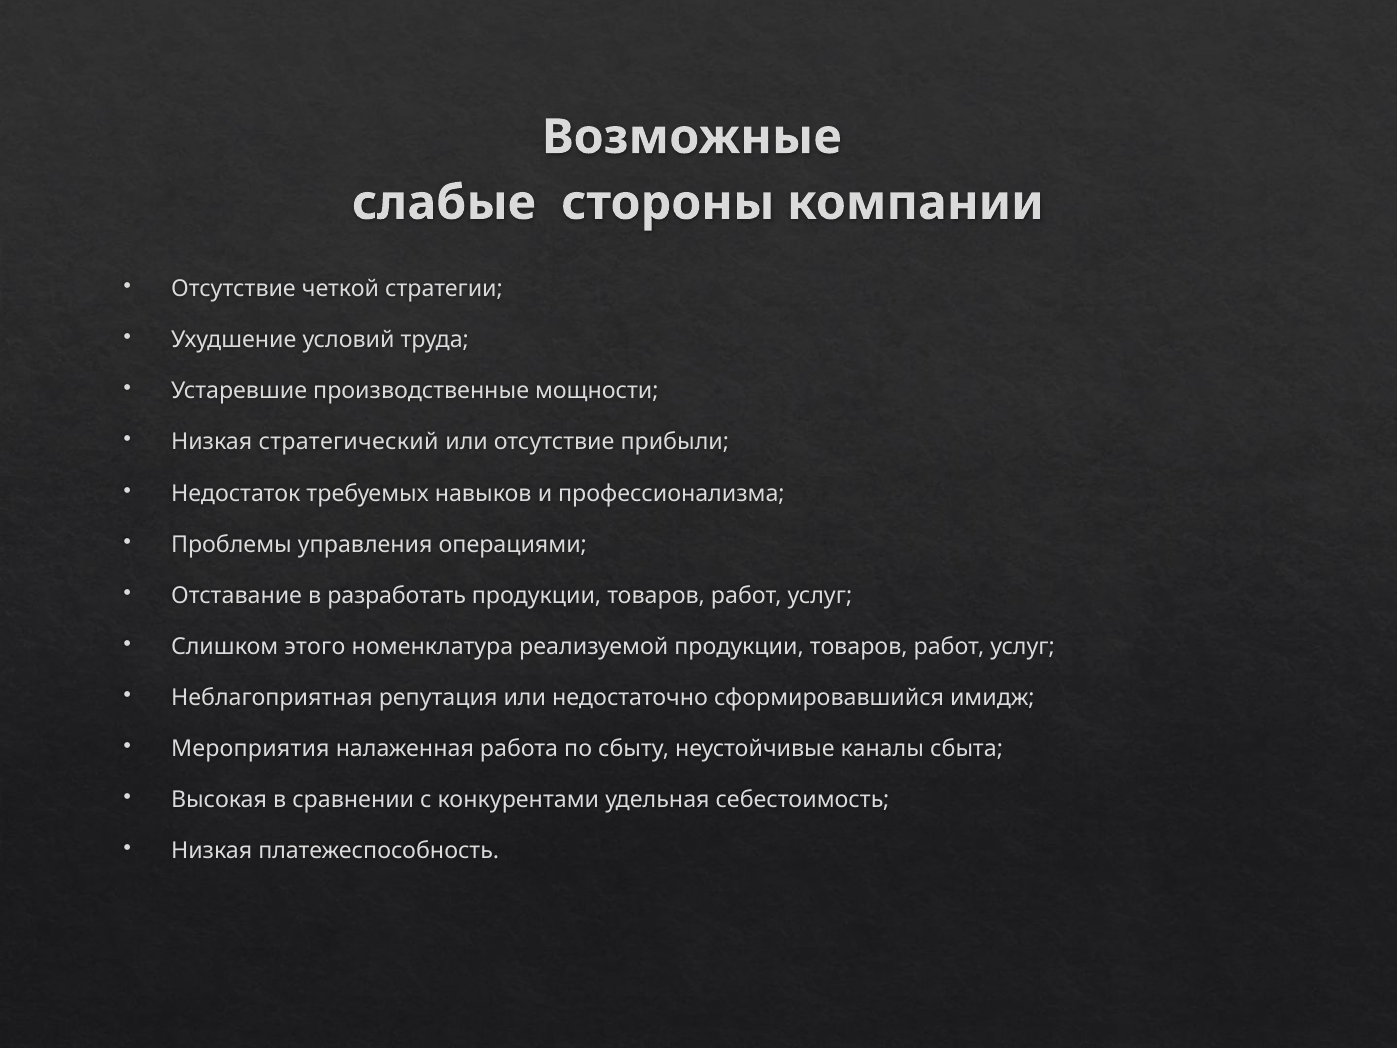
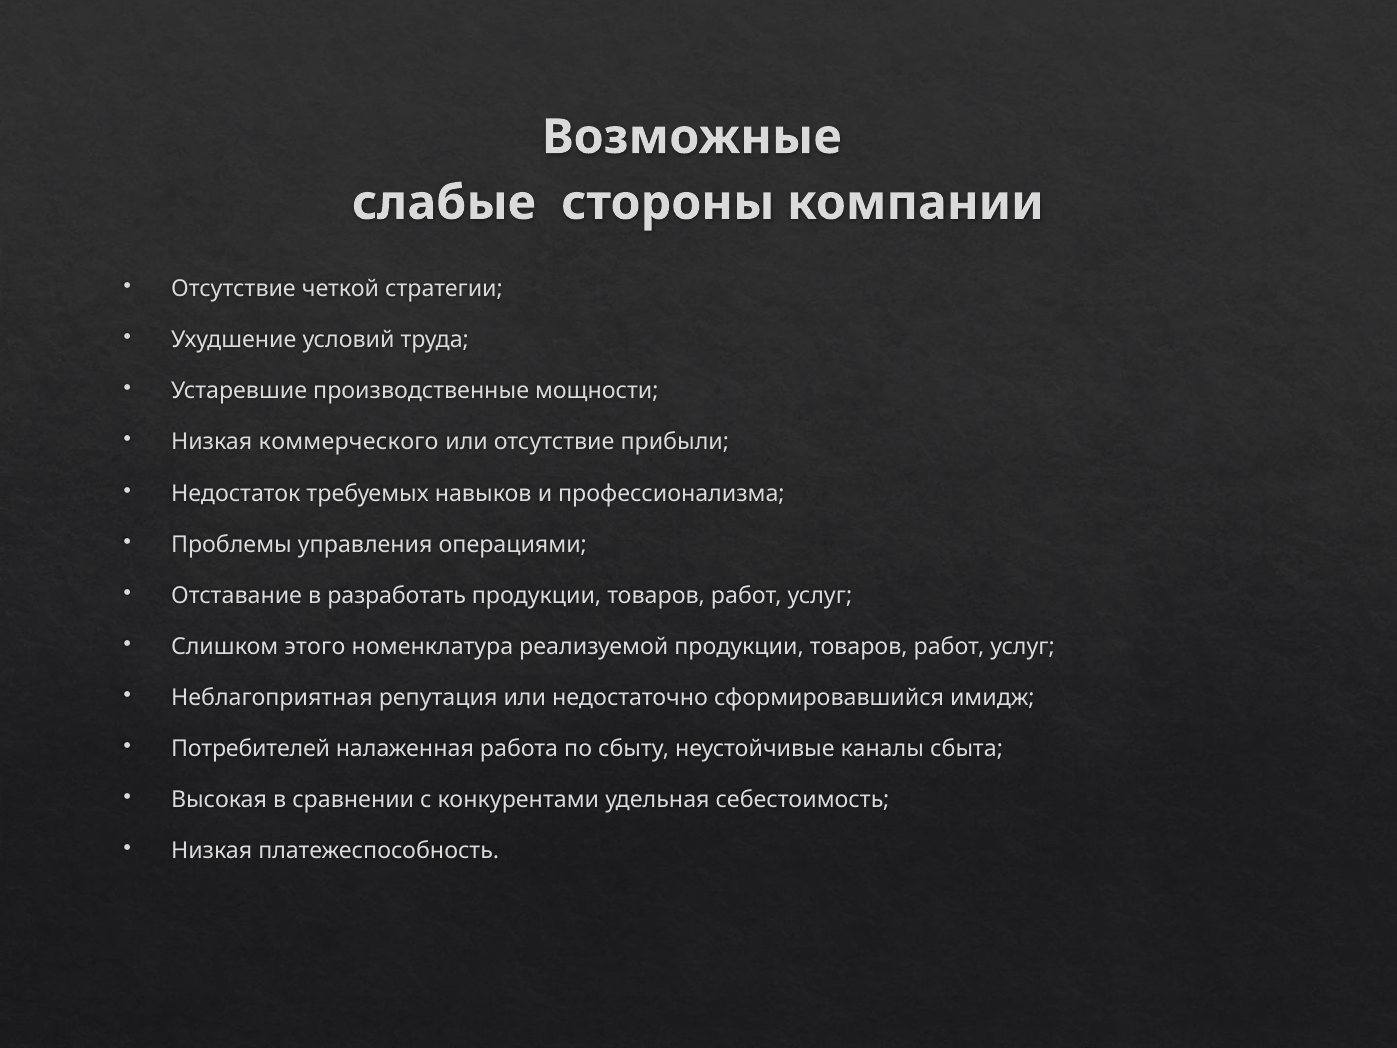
стратегический: стратегический -> коммерческого (349, 442)
Мероприятия: Мероприятия -> Потребителей (251, 749)
